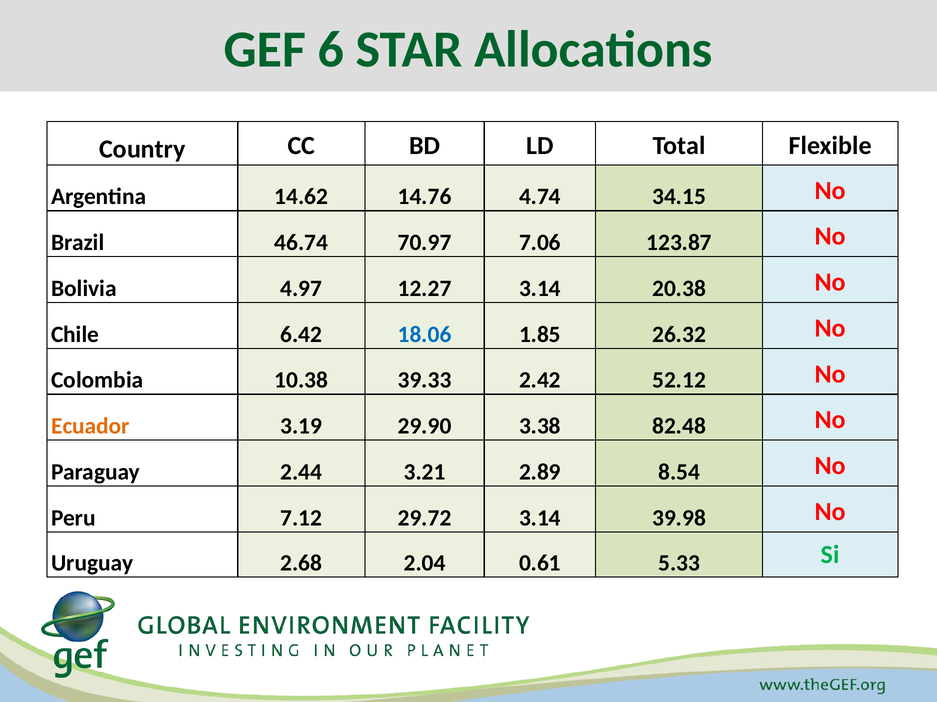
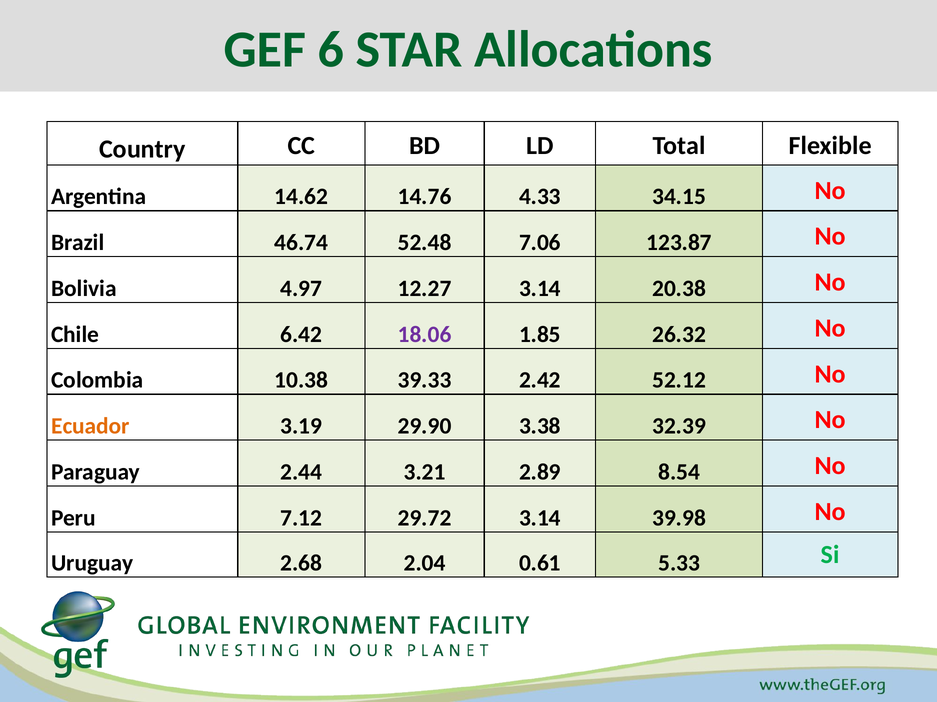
4.74: 4.74 -> 4.33 (540, 197)
70.97: 70.97 -> 52.48 (425, 243)
18.06 colour: blue -> purple (425, 335)
82.48: 82.48 -> 32.39 (679, 427)
